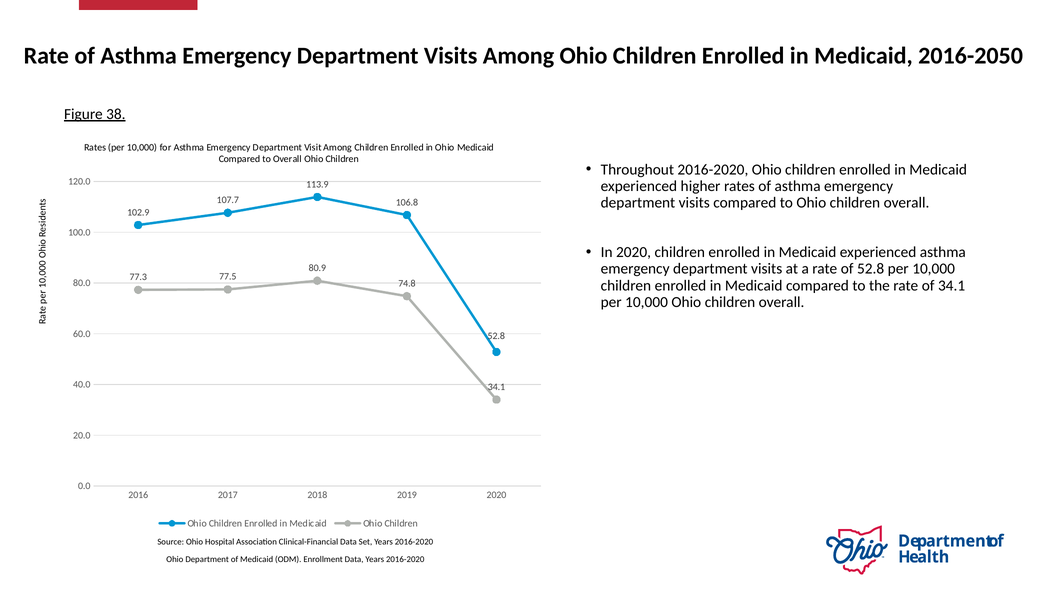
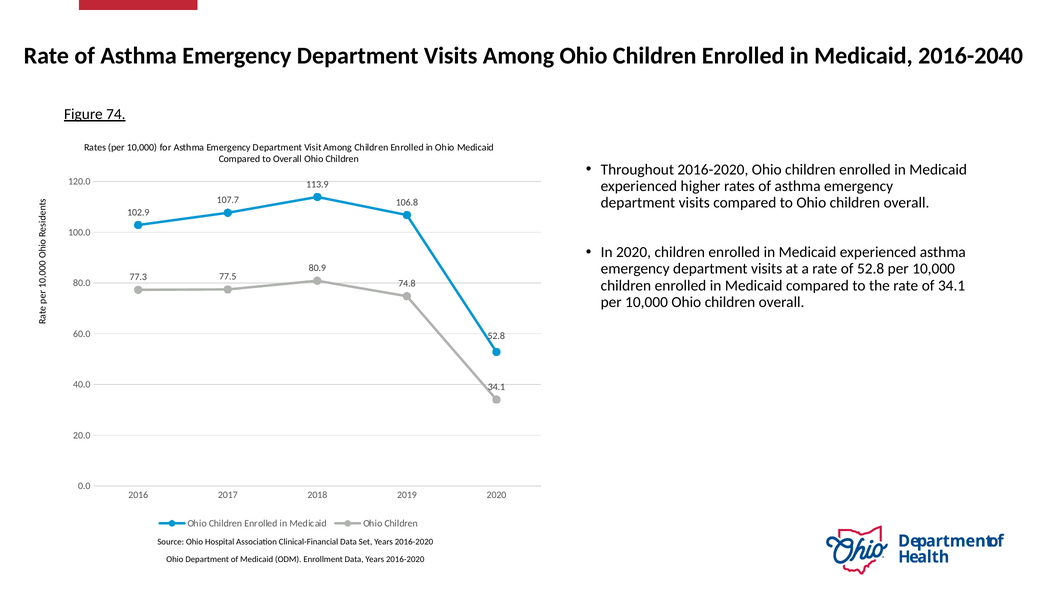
2016-2050: 2016-2050 -> 2016-2040 (971, 56)
38: 38 -> 74 (116, 114)
